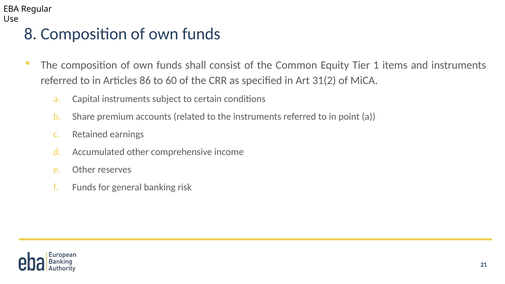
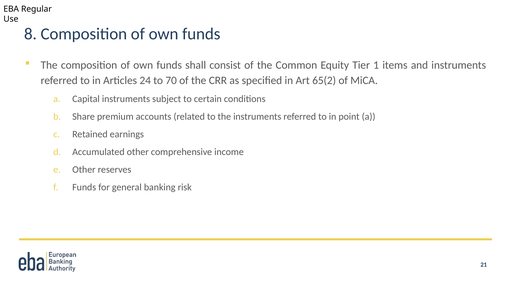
86: 86 -> 24 (145, 81)
60: 60 -> 70 (171, 81)
31(2: 31(2 -> 65(2 (324, 81)
